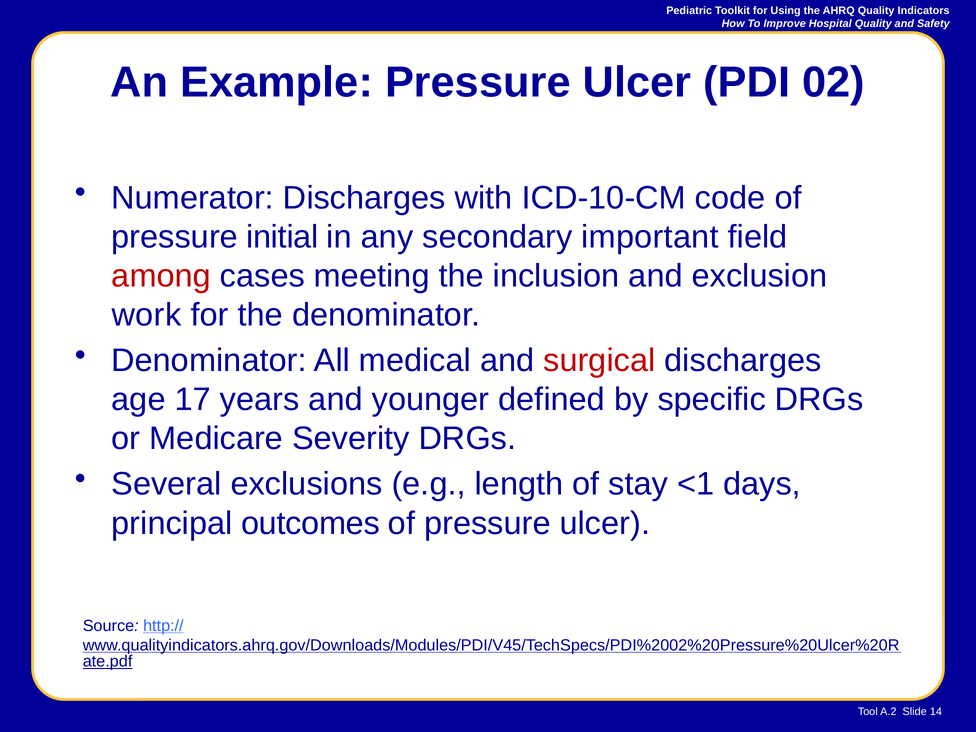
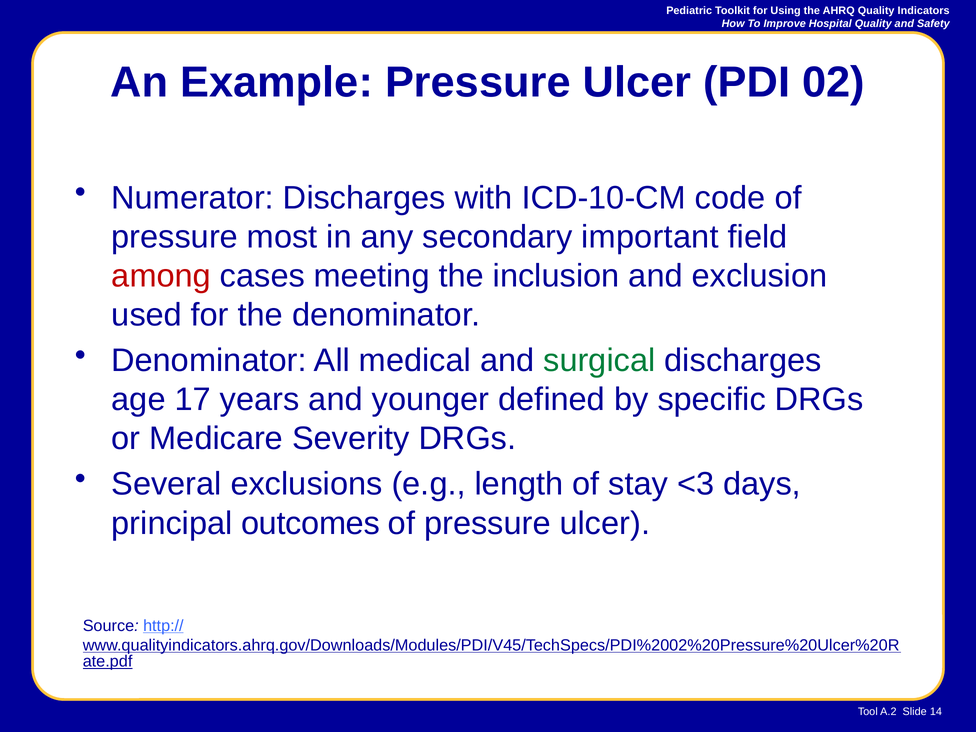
initial: initial -> most (282, 237)
work: work -> used (147, 315)
surgical colour: red -> green (599, 361)
<1: <1 -> <3 (696, 484)
